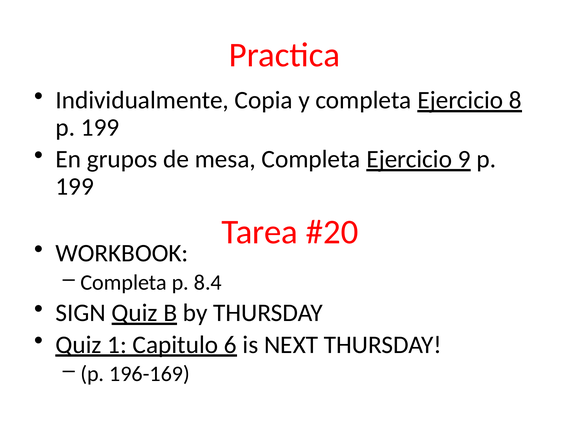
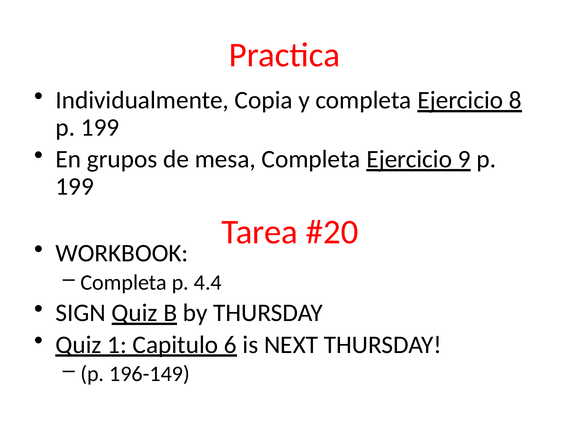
8.4: 8.4 -> 4.4 (208, 283)
196-169: 196-169 -> 196-149 (149, 375)
